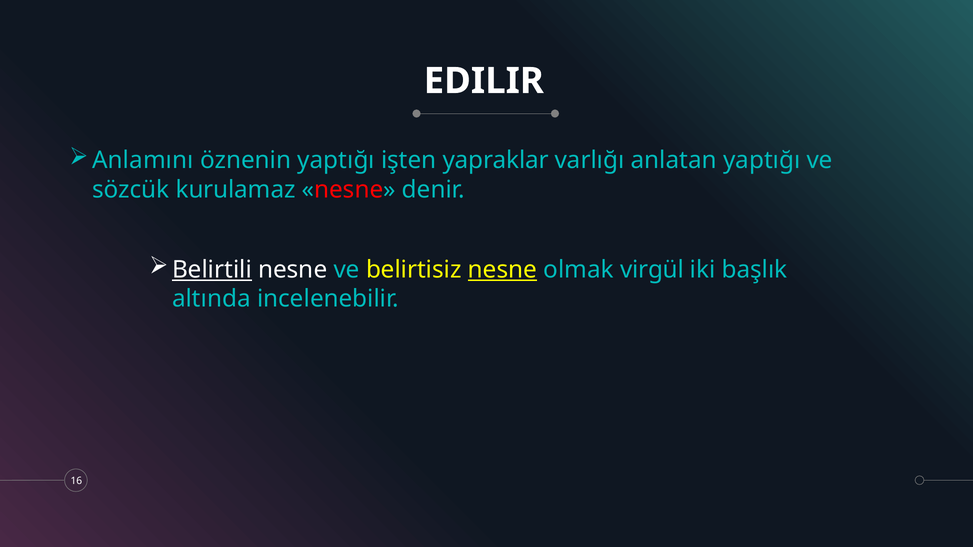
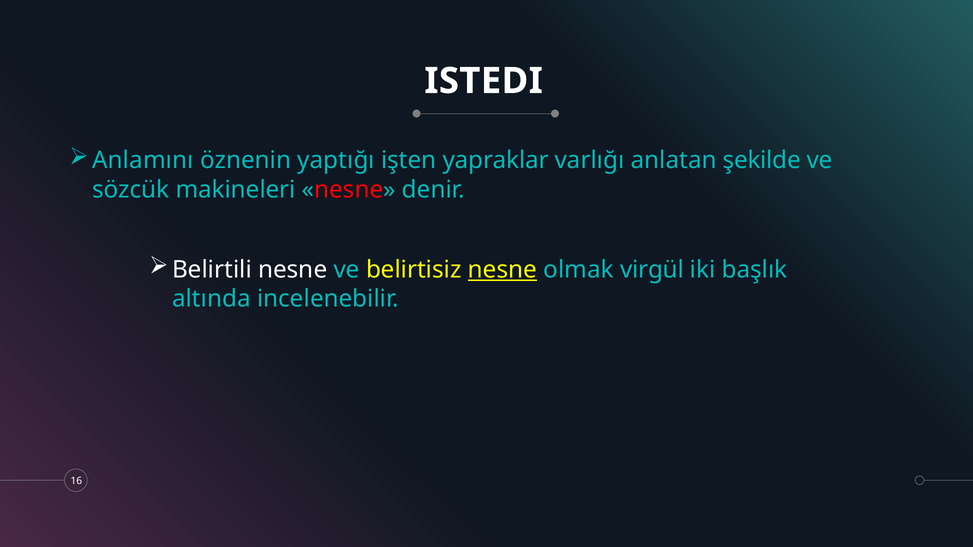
EDILIR: EDILIR -> ISTEDI (484, 81)
anlatan yaptığı: yaptığı -> şekilde (762, 161)
kurulamaz: kurulamaz -> makineleri (236, 190)
Belirtili underline: present -> none (212, 270)
